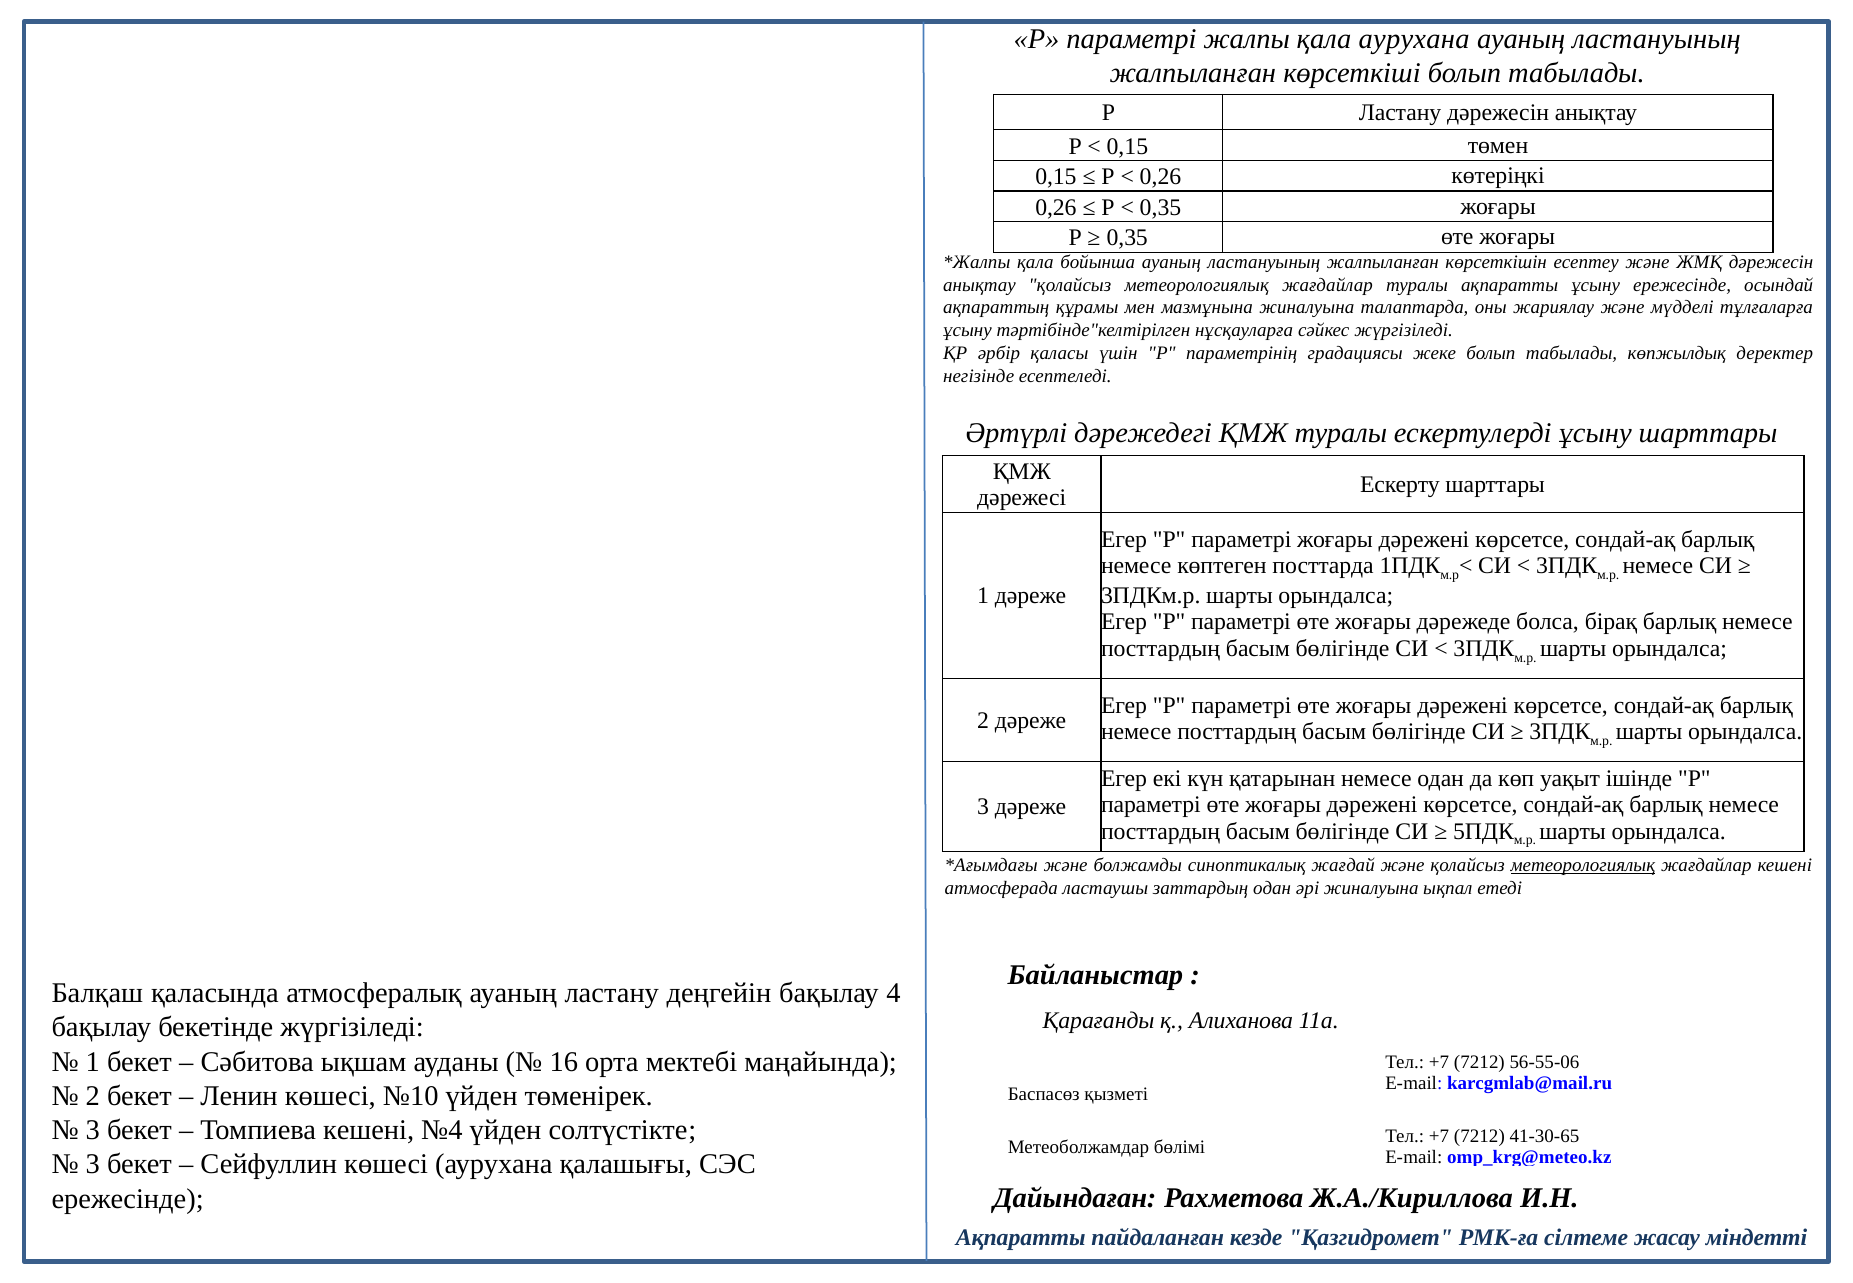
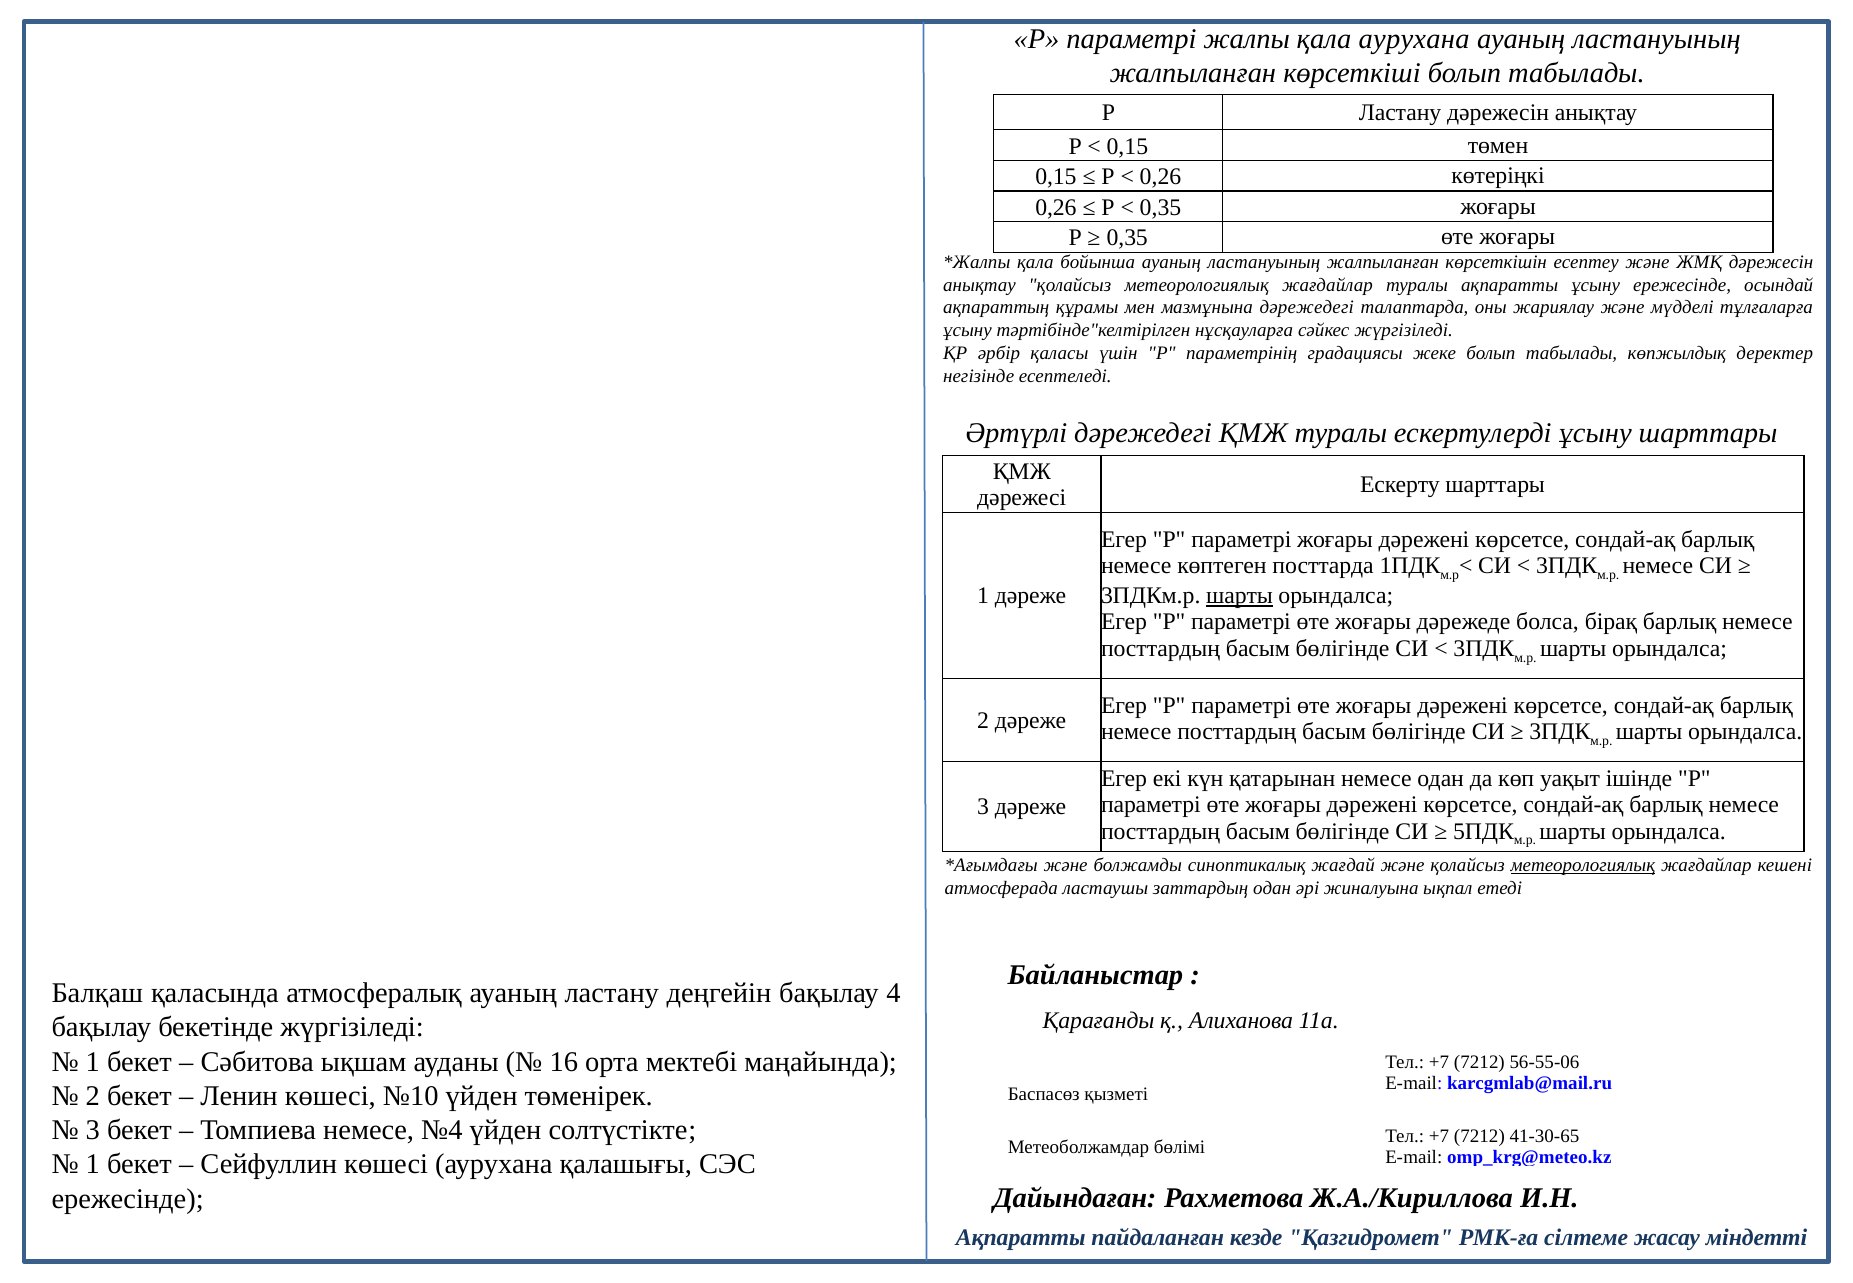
мазмұнына жиналуына: жиналуына -> дәрежедегі (1307, 308)
шарты underline: none -> present (1239, 596)
Томпиева кешені: кешені -> немесе (369, 1130)
3: 3 -> 1 (93, 1164)
